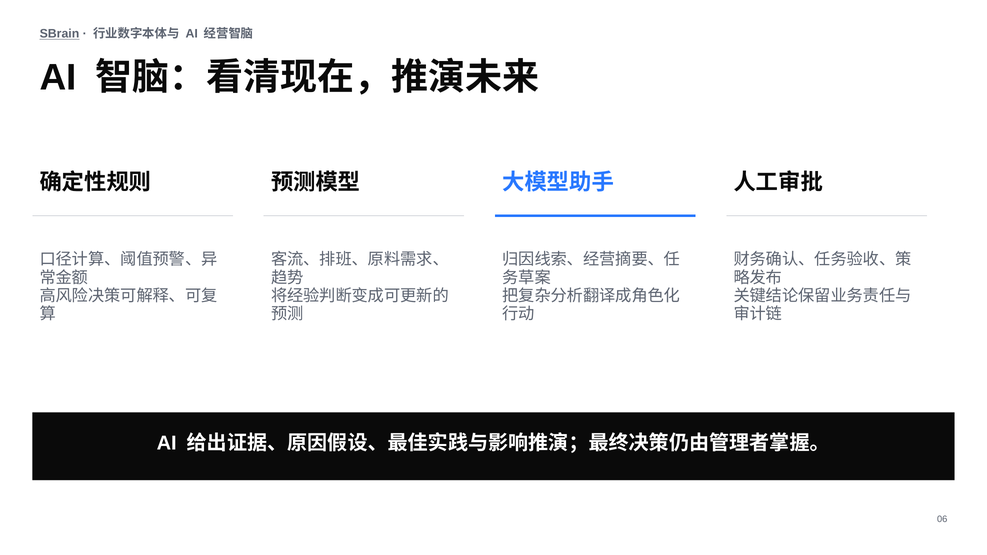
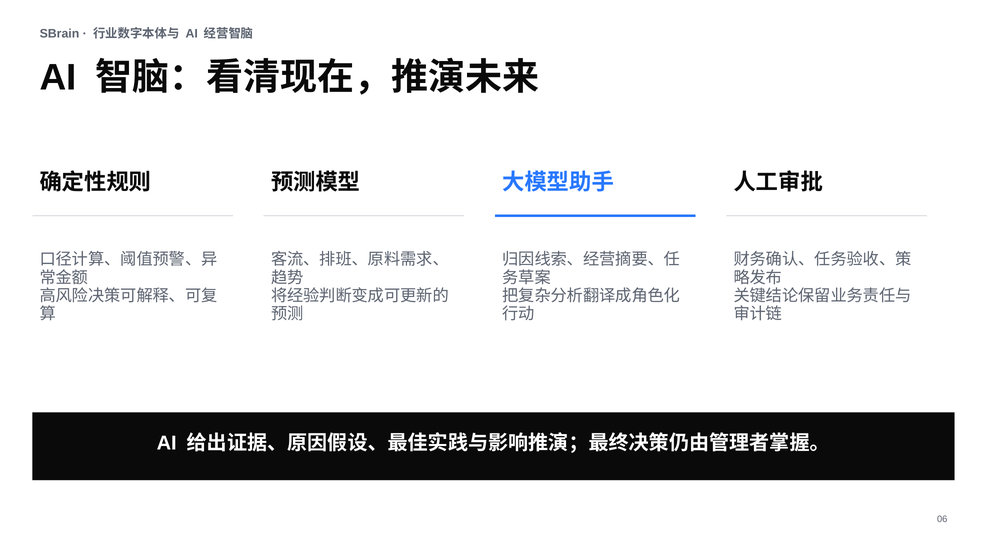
SBrain underline: present -> none (59, 34)
